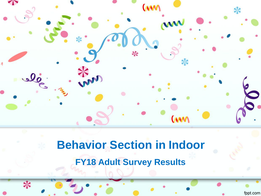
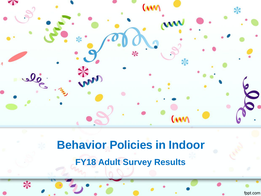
Section: Section -> Policies (131, 145)
